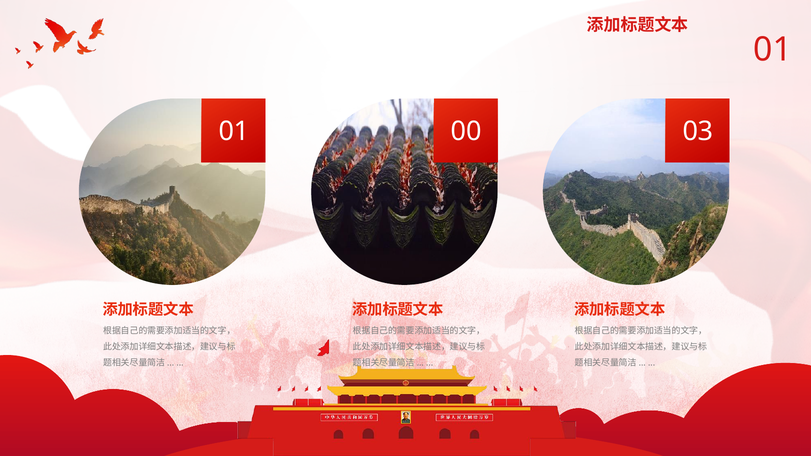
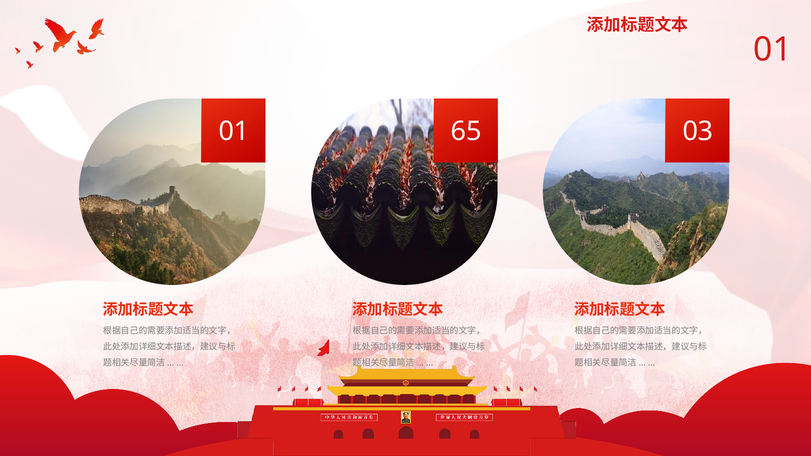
00: 00 -> 65 (466, 131)
